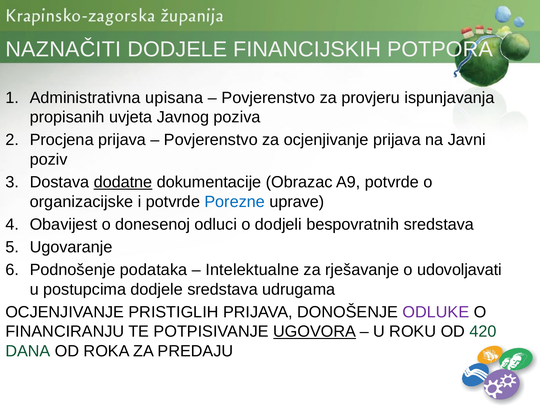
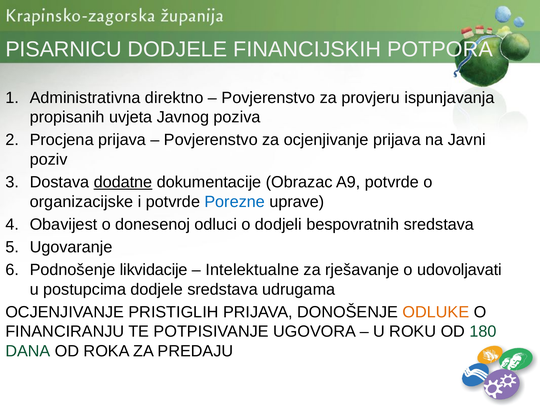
NAZNAČITI: NAZNAČITI -> PISARNICU (64, 49)
upisana: upisana -> direktno (174, 98)
podataka: podataka -> likvidacije (154, 269)
ODLUKE colour: purple -> orange (436, 312)
UGOVORA underline: present -> none (315, 331)
420: 420 -> 180 (483, 331)
